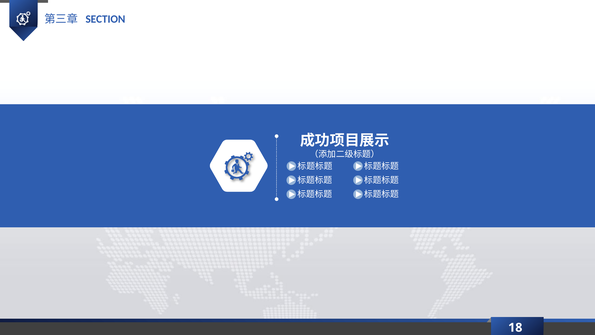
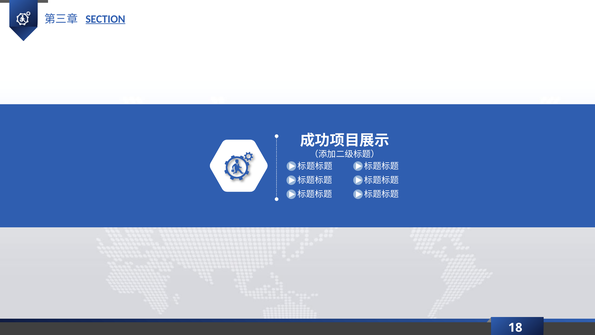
SECTION underline: none -> present (105, 19)
